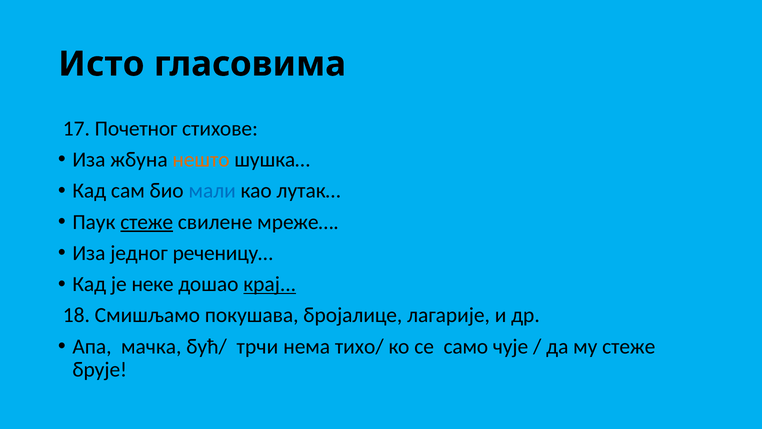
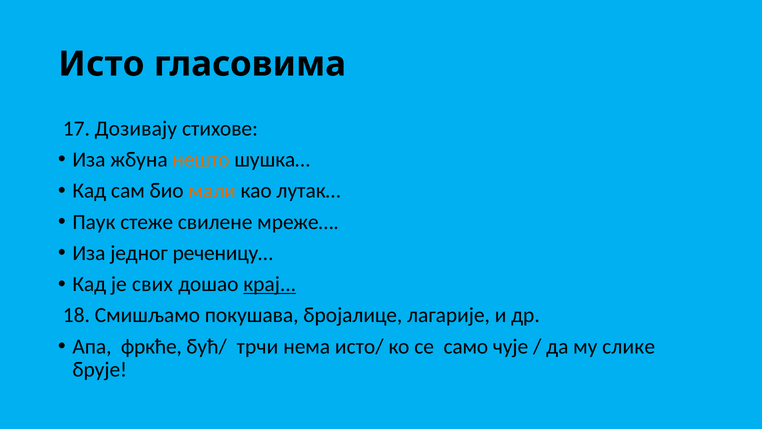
Почетног: Почетног -> Дозивају (136, 128)
мали colour: blue -> orange (212, 191)
стеже underline: present -> none (147, 222)
неке: неке -> свих (152, 284)
мачка: мачка -> фркће (151, 346)
тихо/: тихо/ -> исто/ (359, 346)
му стеже: стеже -> слике (629, 346)
